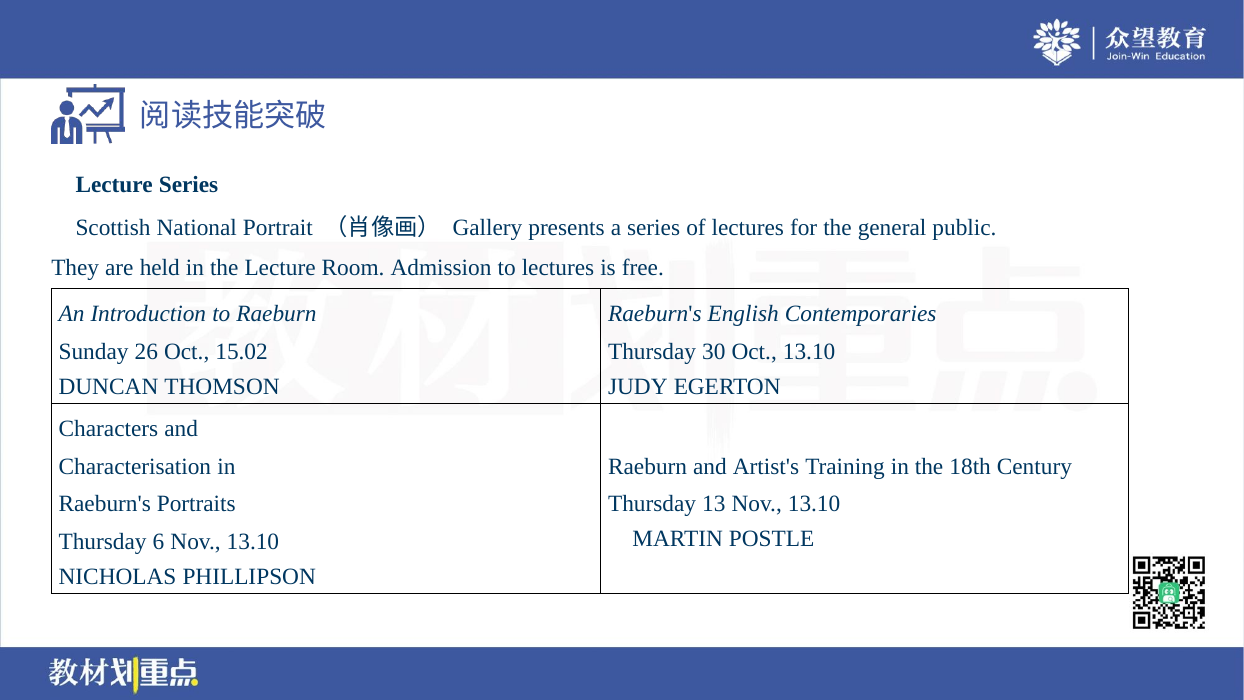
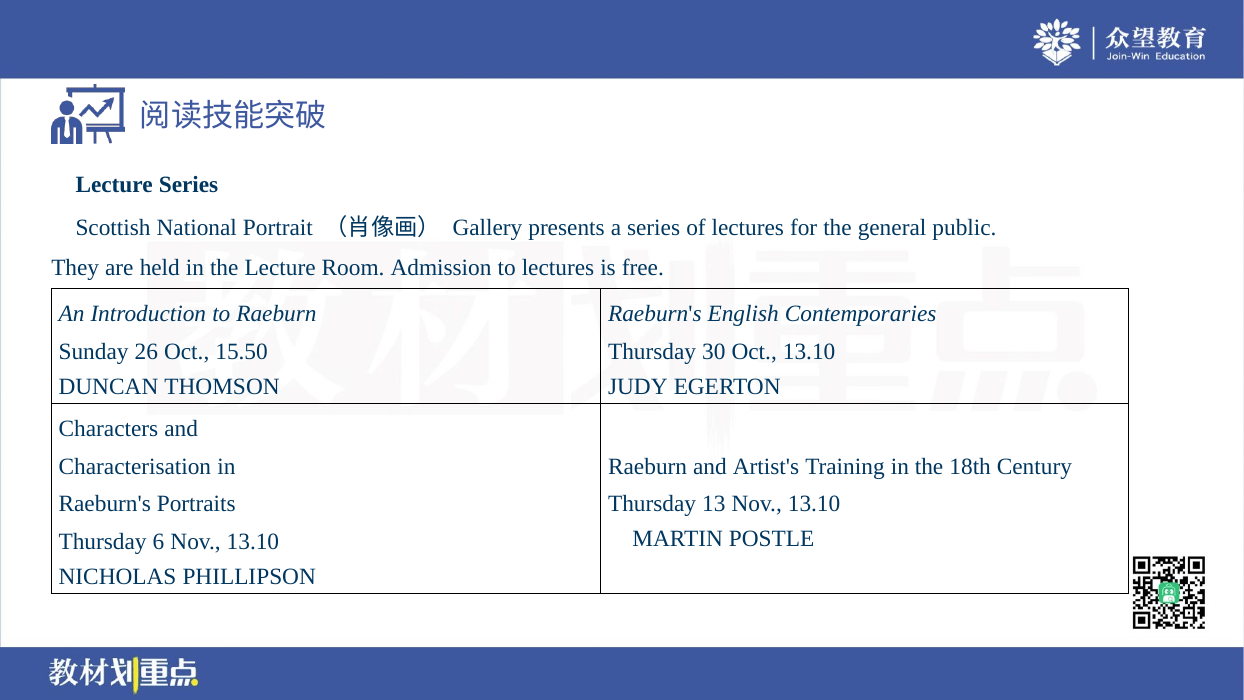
15.02: 15.02 -> 15.50 (242, 352)
